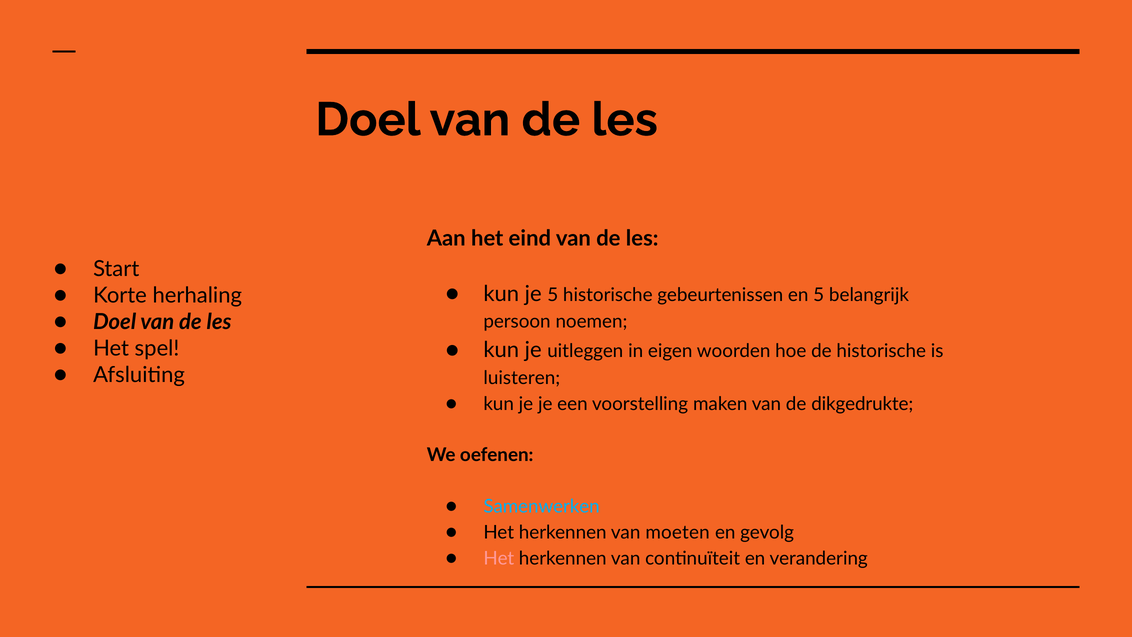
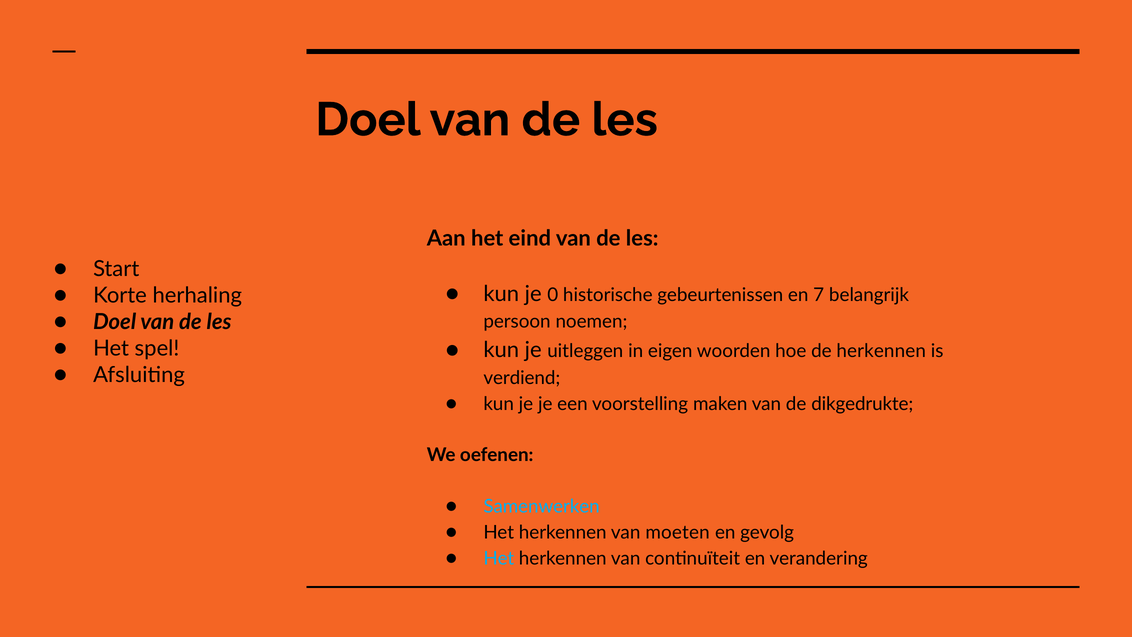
je 5: 5 -> 0 (553, 295)
en 5: 5 -> 7 (819, 295)
de historische: historische -> herkennen (881, 351)
luisteren: luisteren -> verdiend (522, 378)
Het colour: pink -> light blue (499, 558)
